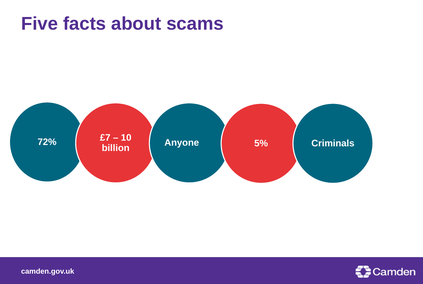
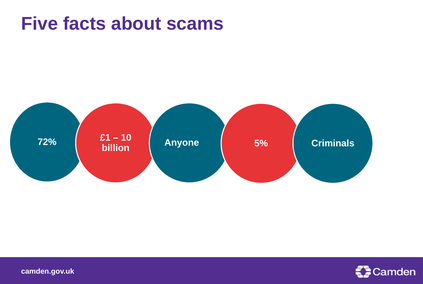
£7: £7 -> £1 (105, 138)
